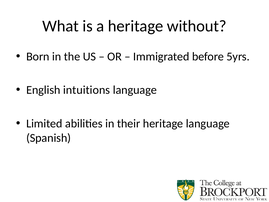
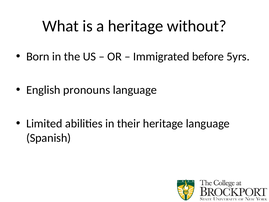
intuitions: intuitions -> pronouns (87, 90)
